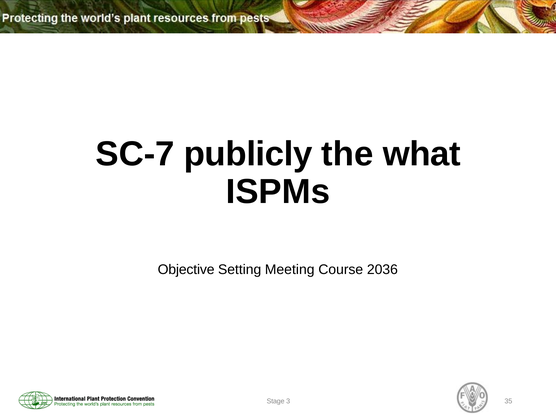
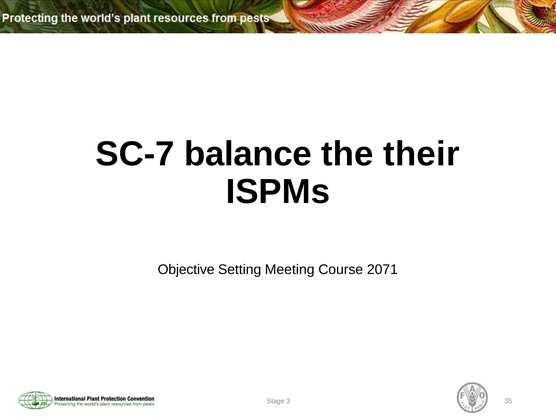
publicly: publicly -> balance (248, 154)
what: what -> their (421, 154)
2036: 2036 -> 2071 (382, 270)
